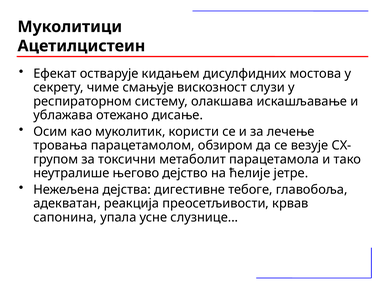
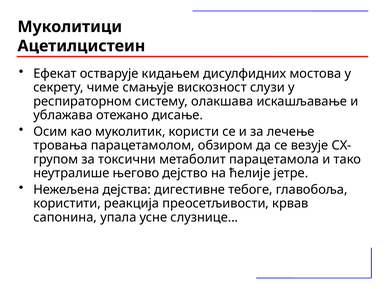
адекватан: адекватан -> користити (67, 203)
